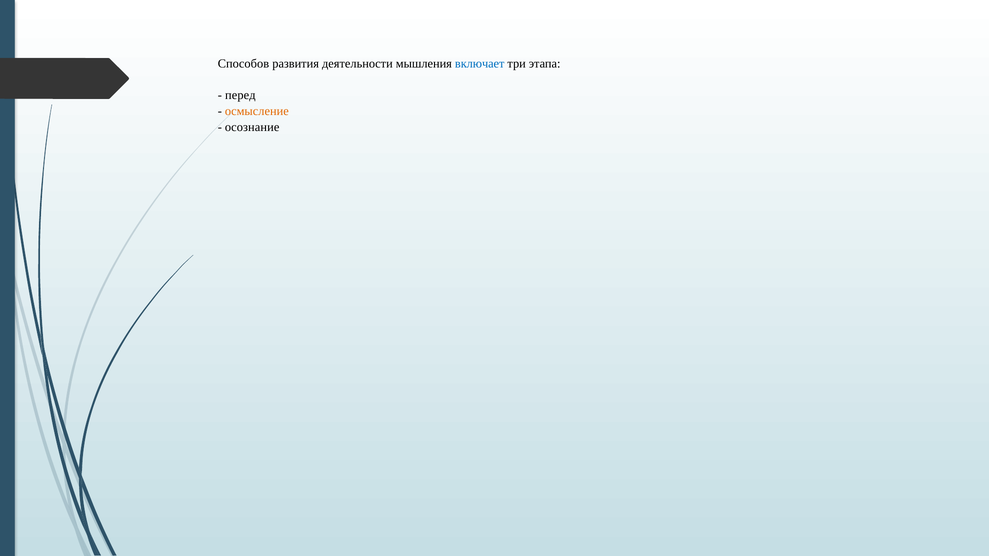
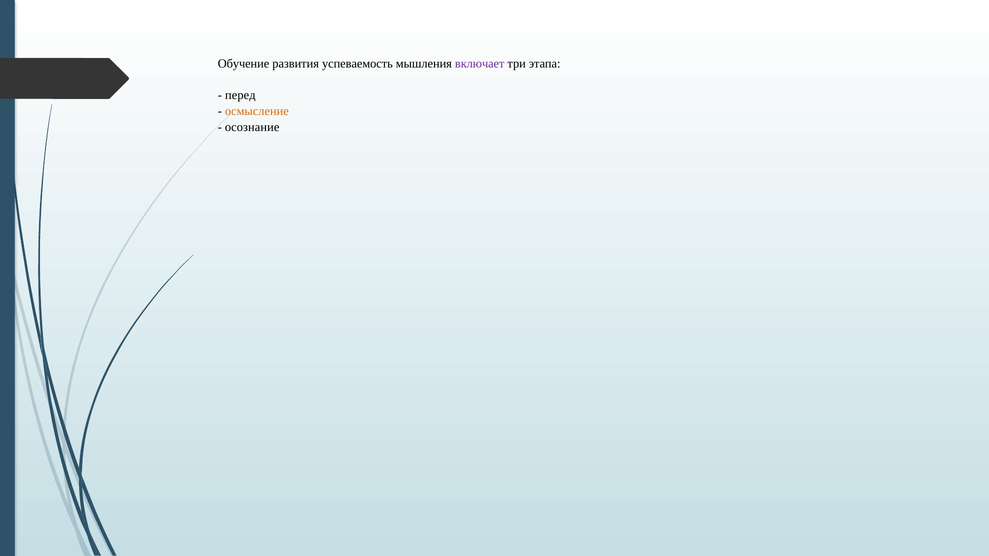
Способов: Способов -> Обучение (243, 64)
деятельности: деятельности -> успеваемость (357, 64)
включает colour: blue -> purple (480, 64)
